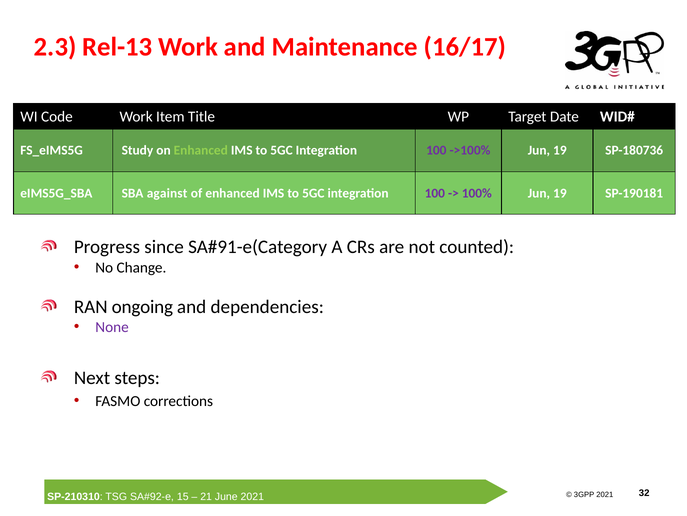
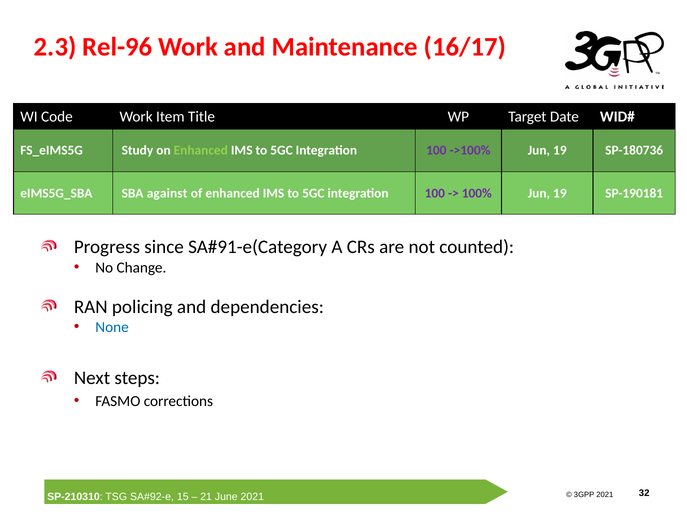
Rel-13: Rel-13 -> Rel-96 (117, 47)
ongoing: ongoing -> policing (142, 306)
None colour: purple -> blue (112, 327)
